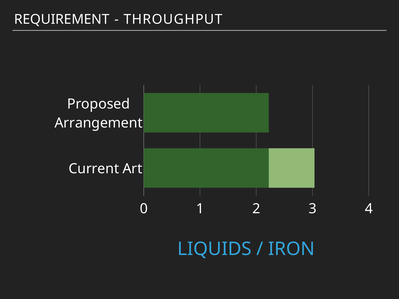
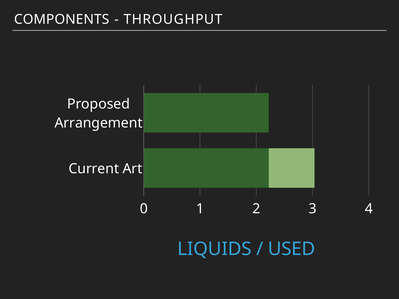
REQUIREMENT: REQUIREMENT -> COMPONENTS (62, 19)
IRON: IRON -> USED (292, 249)
